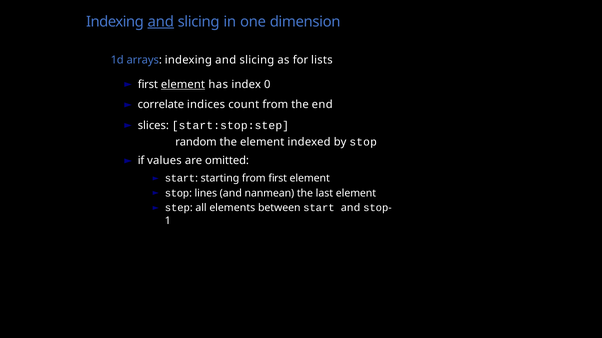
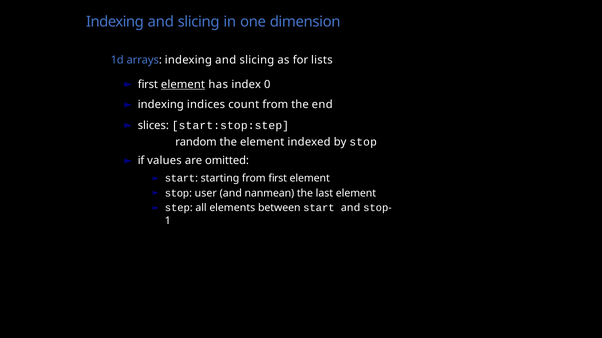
and underline: present -> none (161, 22)
correlate: correlate -> indexing (161, 105)
lines: lines -> user (206, 193)
